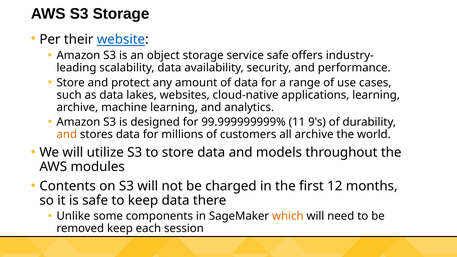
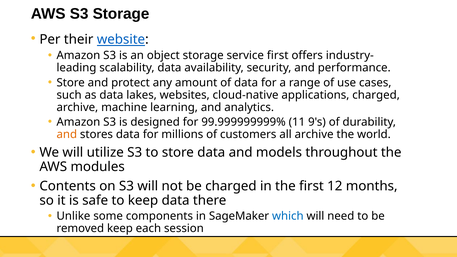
service safe: safe -> first (278, 56)
applications learning: learning -> charged (376, 95)
which colour: orange -> blue (288, 216)
